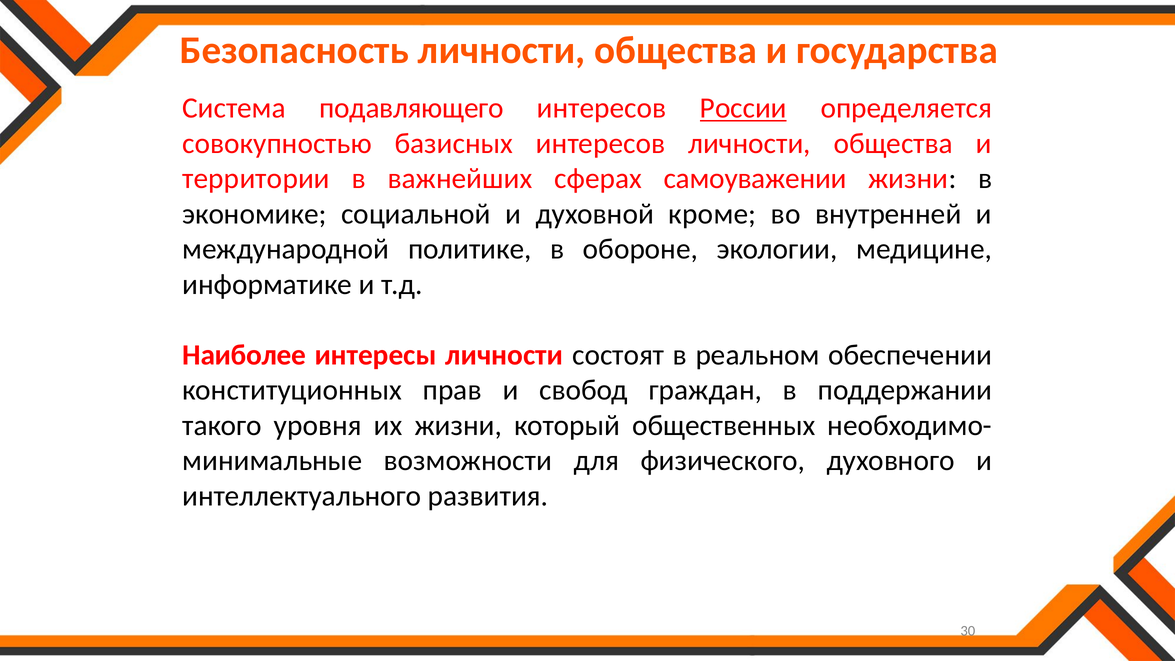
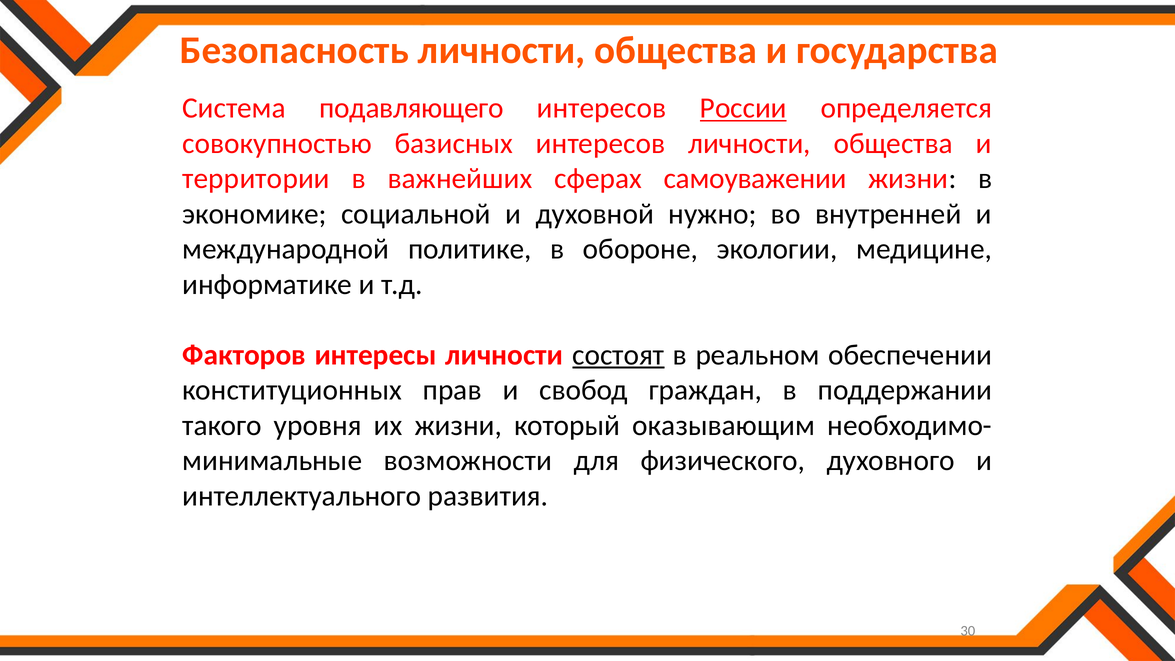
кроме: кроме -> нужно (712, 214)
Наиболее: Наиболее -> Факторов (244, 355)
состоят underline: none -> present (618, 355)
общественных: общественных -> оказывающим (724, 425)
